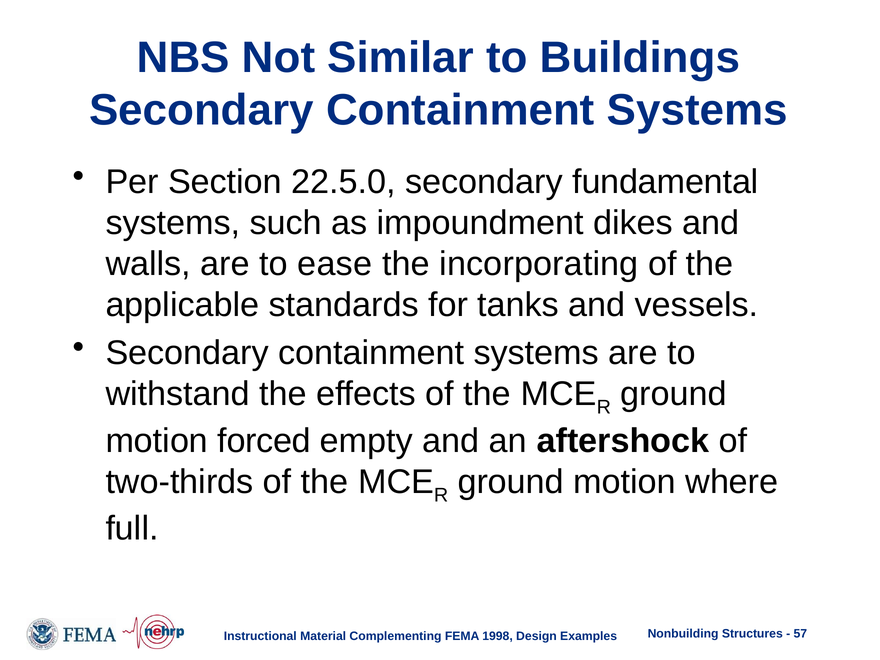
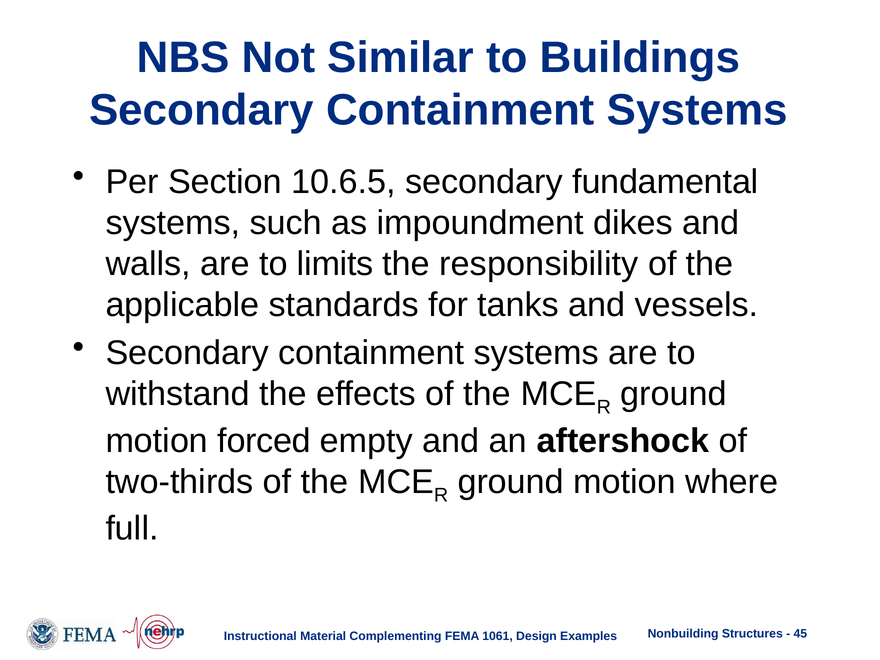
22.5.0: 22.5.0 -> 10.6.5 (344, 182)
ease: ease -> limits (335, 264)
incorporating: incorporating -> responsibility (539, 264)
1998: 1998 -> 1061 (498, 636)
57: 57 -> 45 (800, 634)
